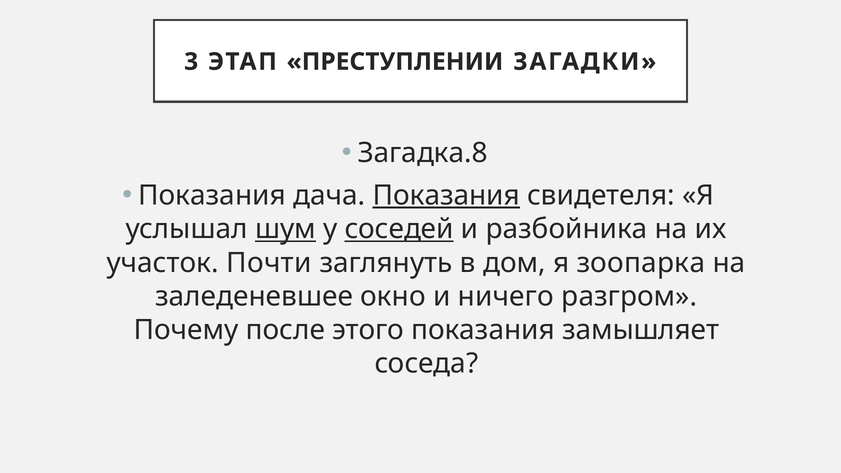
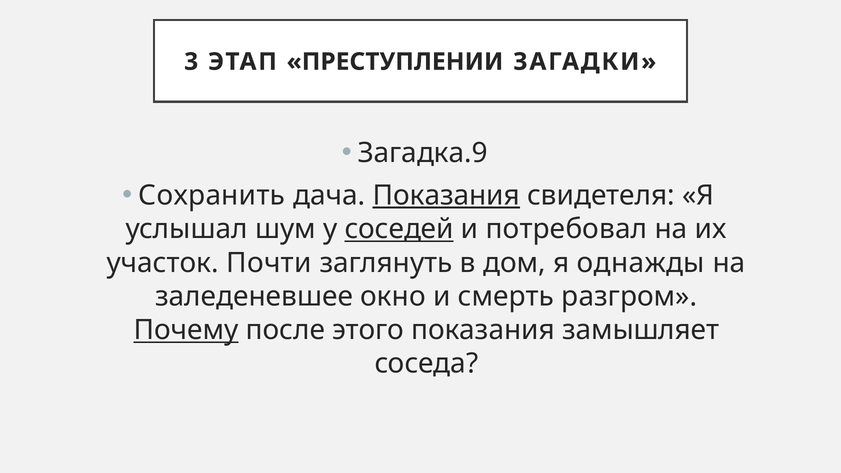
Загадка.8: Загадка.8 -> Загадка.9 (423, 153)
Показания: Показания -> Сохранить (212, 196)
шум underline: present -> none (285, 229)
разбойника: разбойника -> потребовал (566, 229)
зоопарка: зоопарка -> однажды (641, 263)
ничего: ничего -> смерть (506, 296)
Почему underline: none -> present (186, 330)
